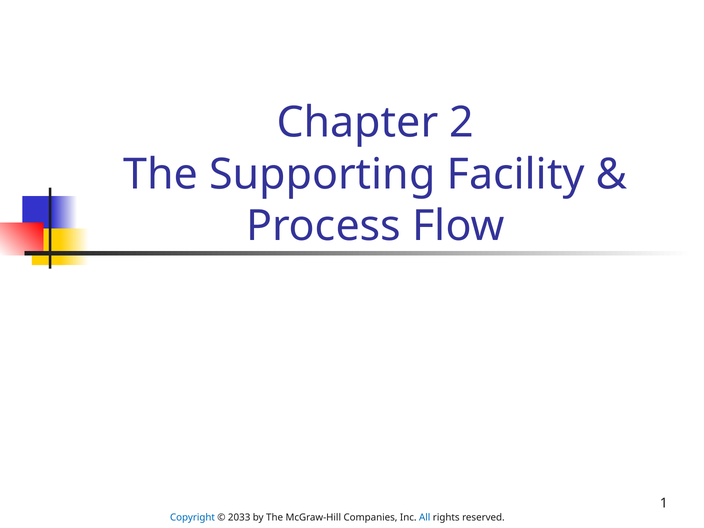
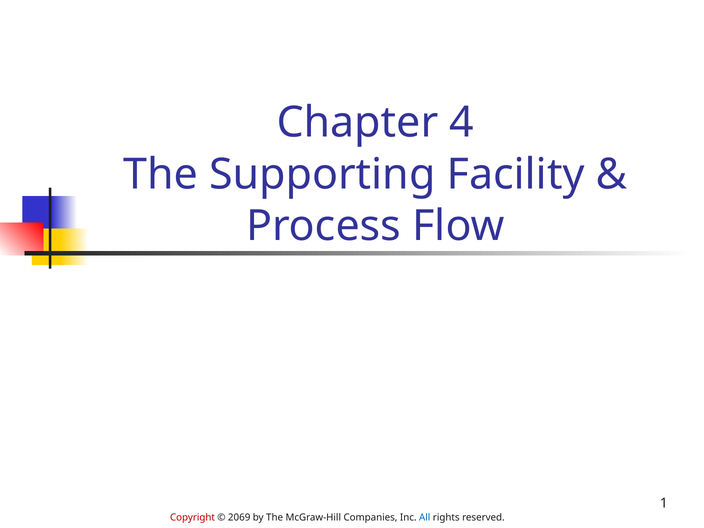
2: 2 -> 4 (462, 123)
Copyright colour: blue -> red (192, 518)
2033: 2033 -> 2069 (239, 518)
